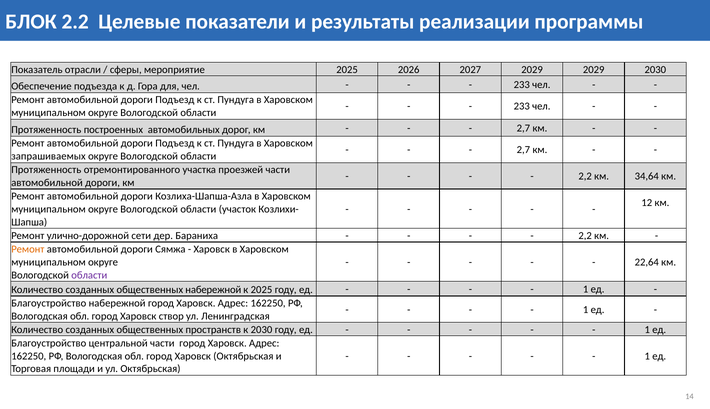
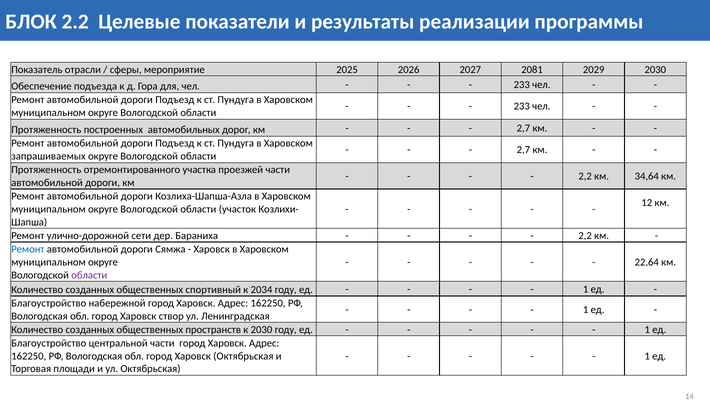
2027 2029: 2029 -> 2081 (532, 70)
Ремонт colour: orange -> blue (28, 249)
общественных набережной: набережной -> спортивный (213, 289)
к 2025: 2025 -> 2034 (262, 289)
